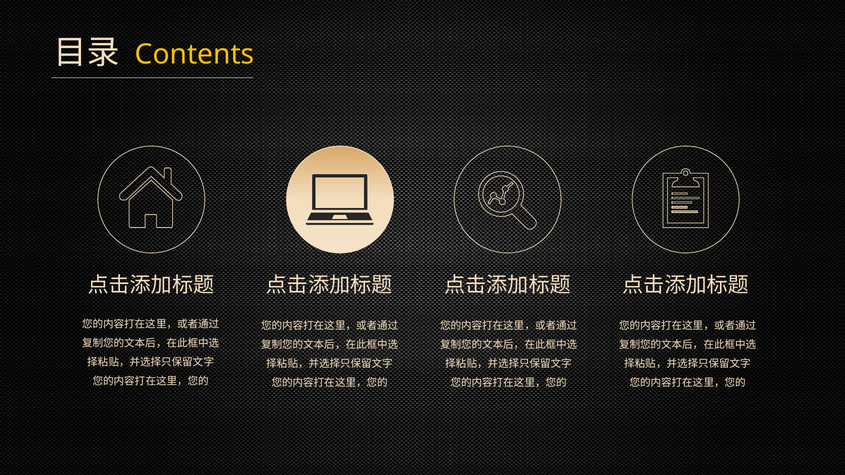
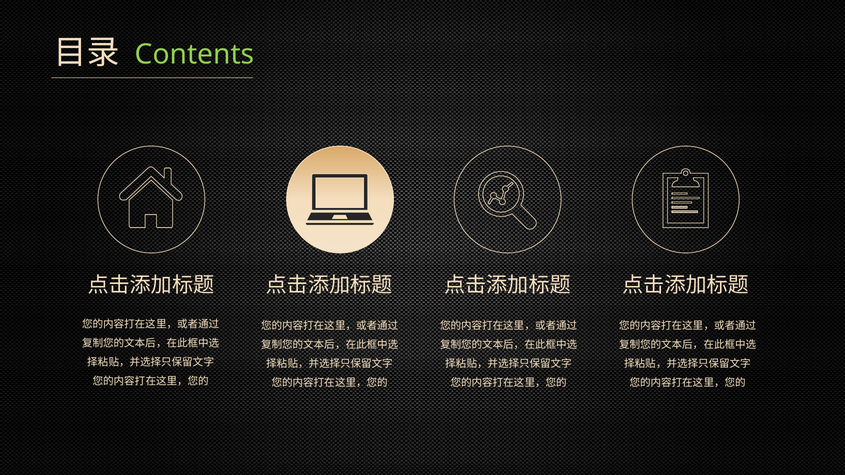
Contents colour: yellow -> light green (195, 54)
